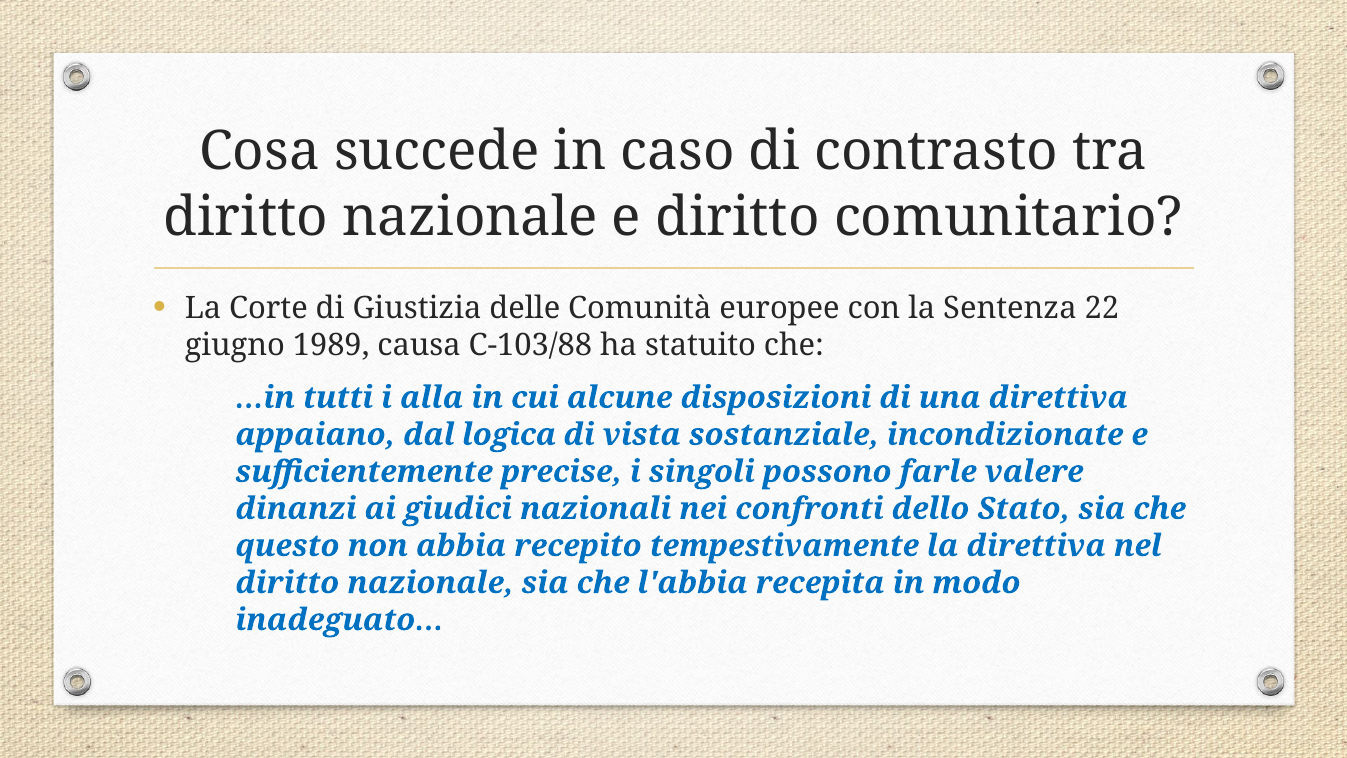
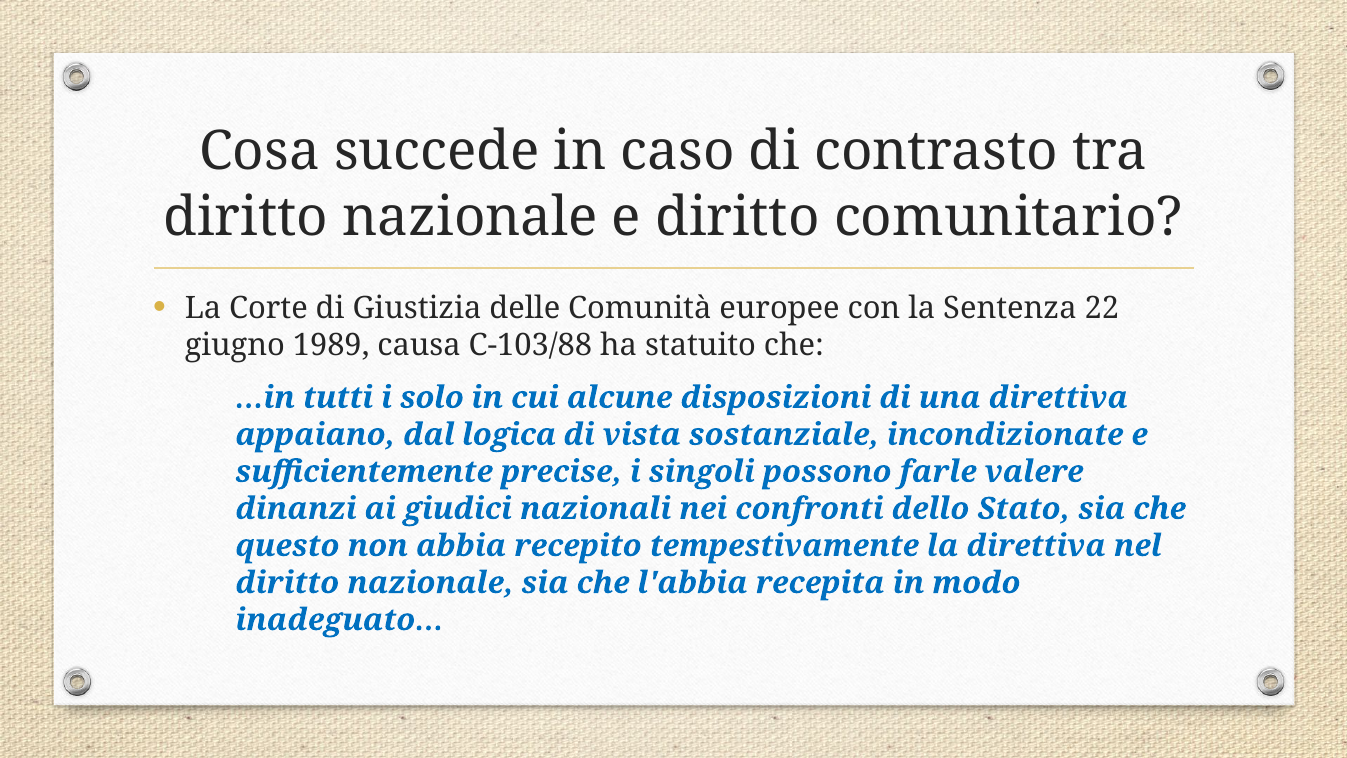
alla: alla -> solo (432, 397)
